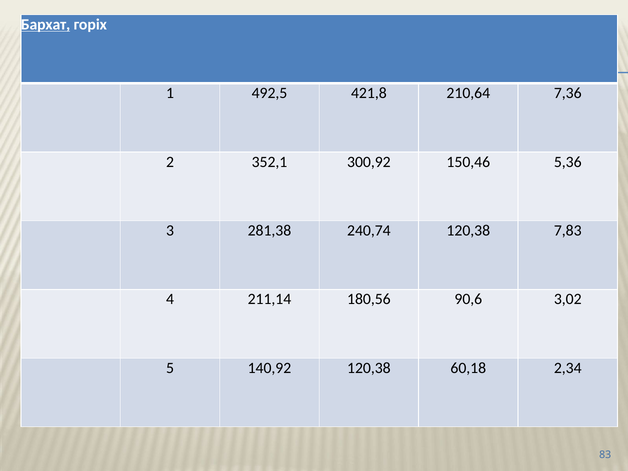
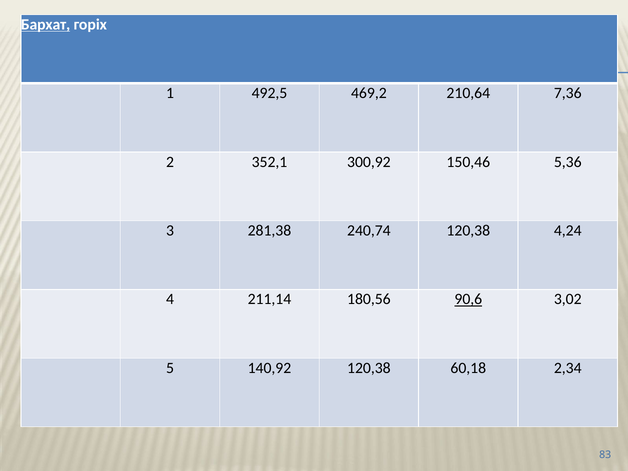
421,8: 421,8 -> 469,2 (369, 93)
7,83: 7,83 -> 4,24 (568, 231)
90,6 underline: none -> present (468, 299)
